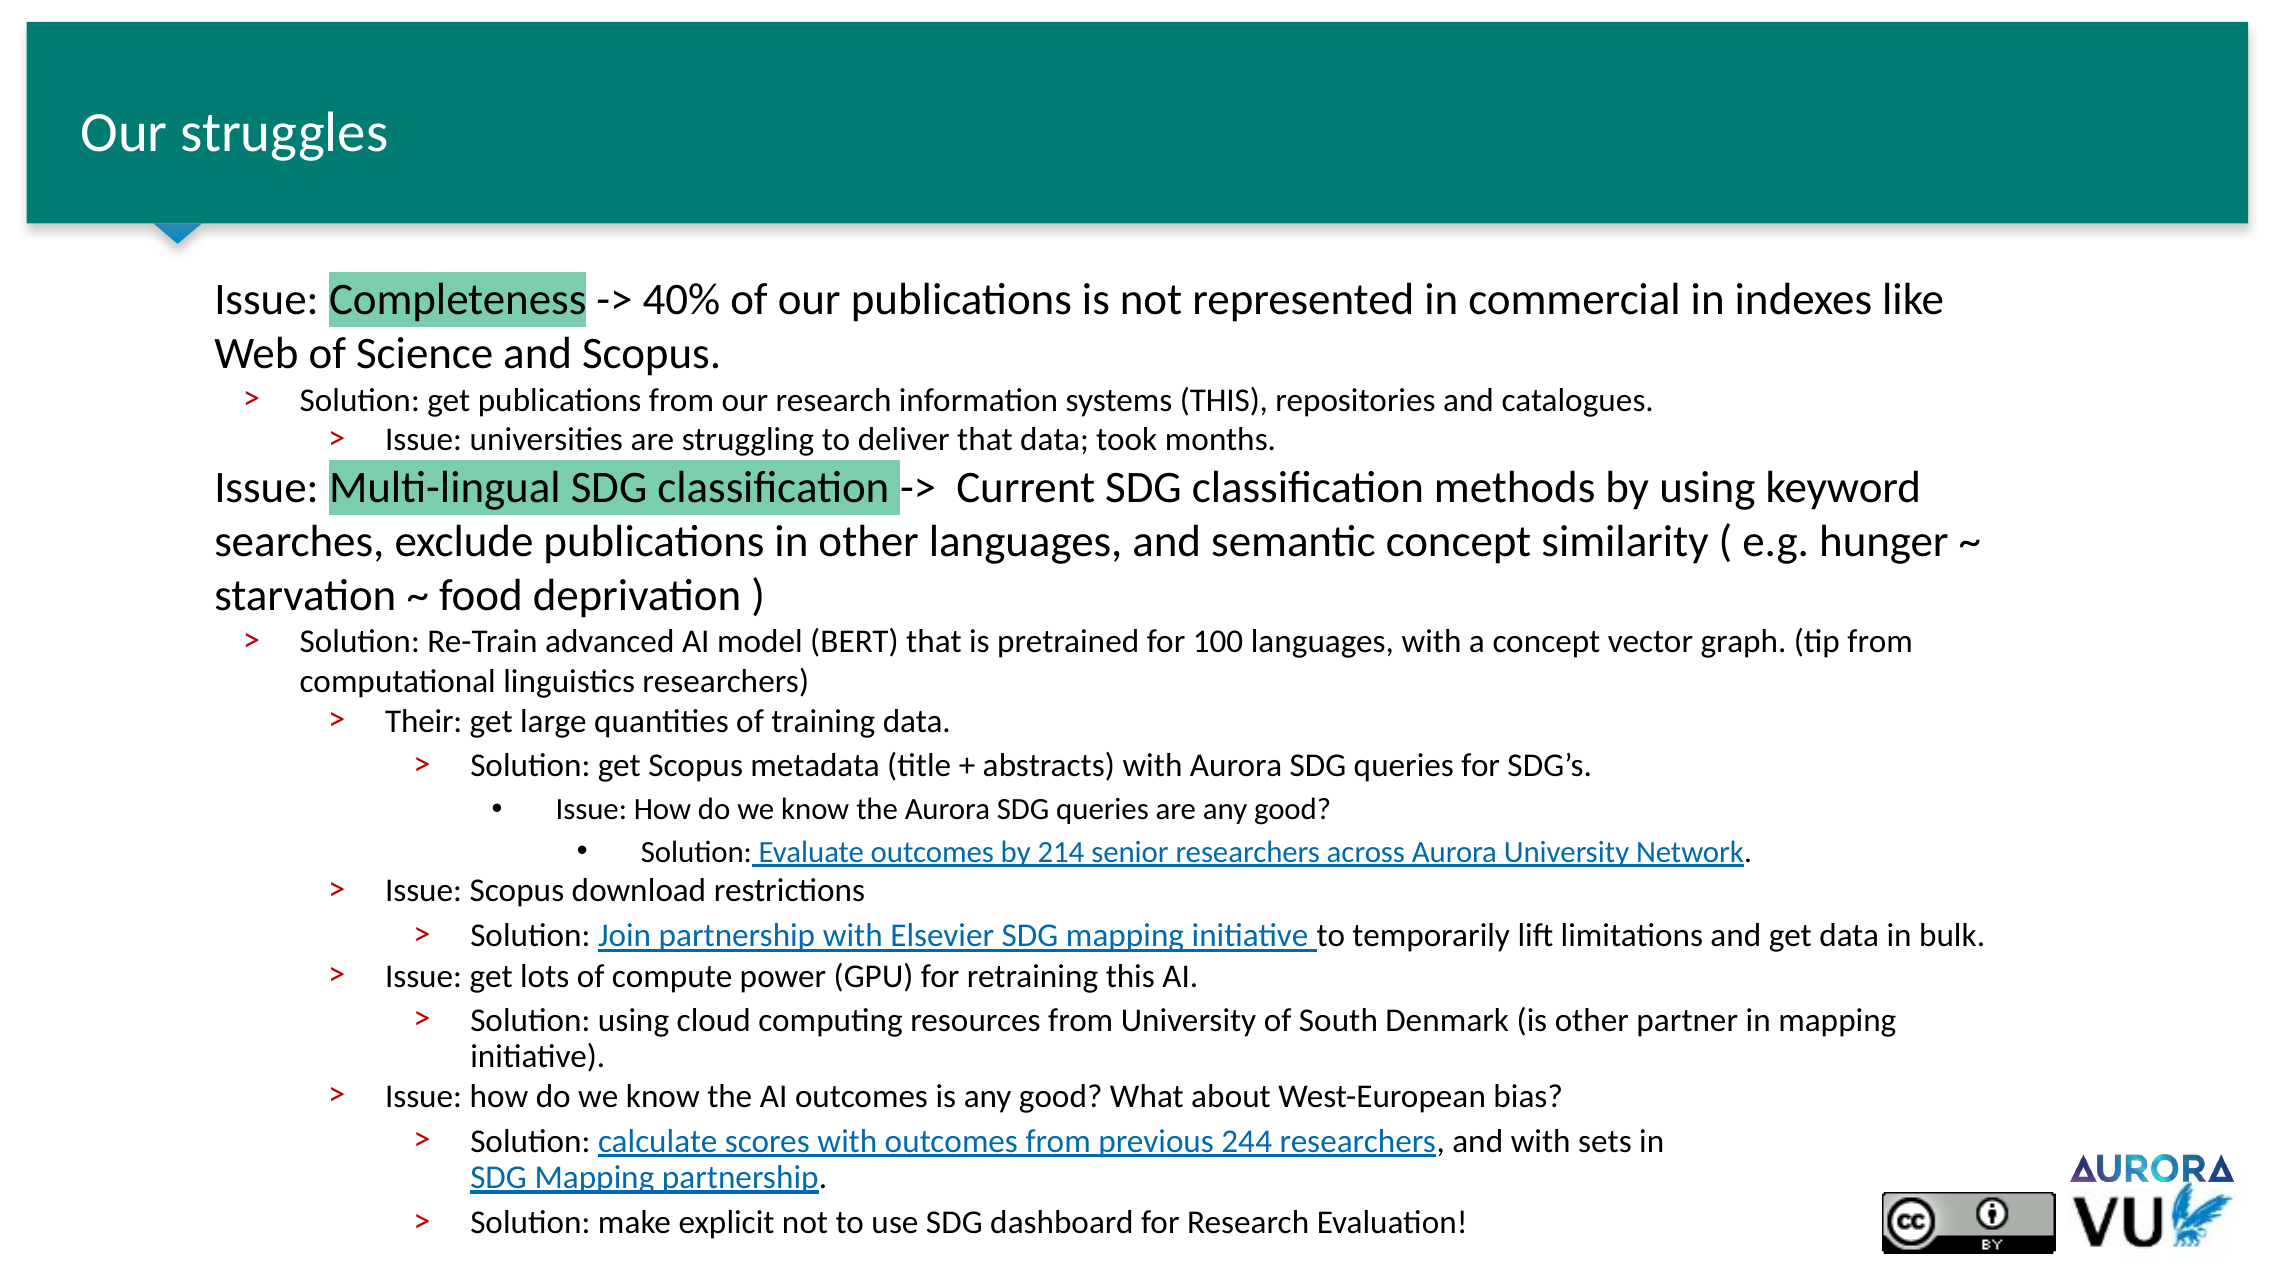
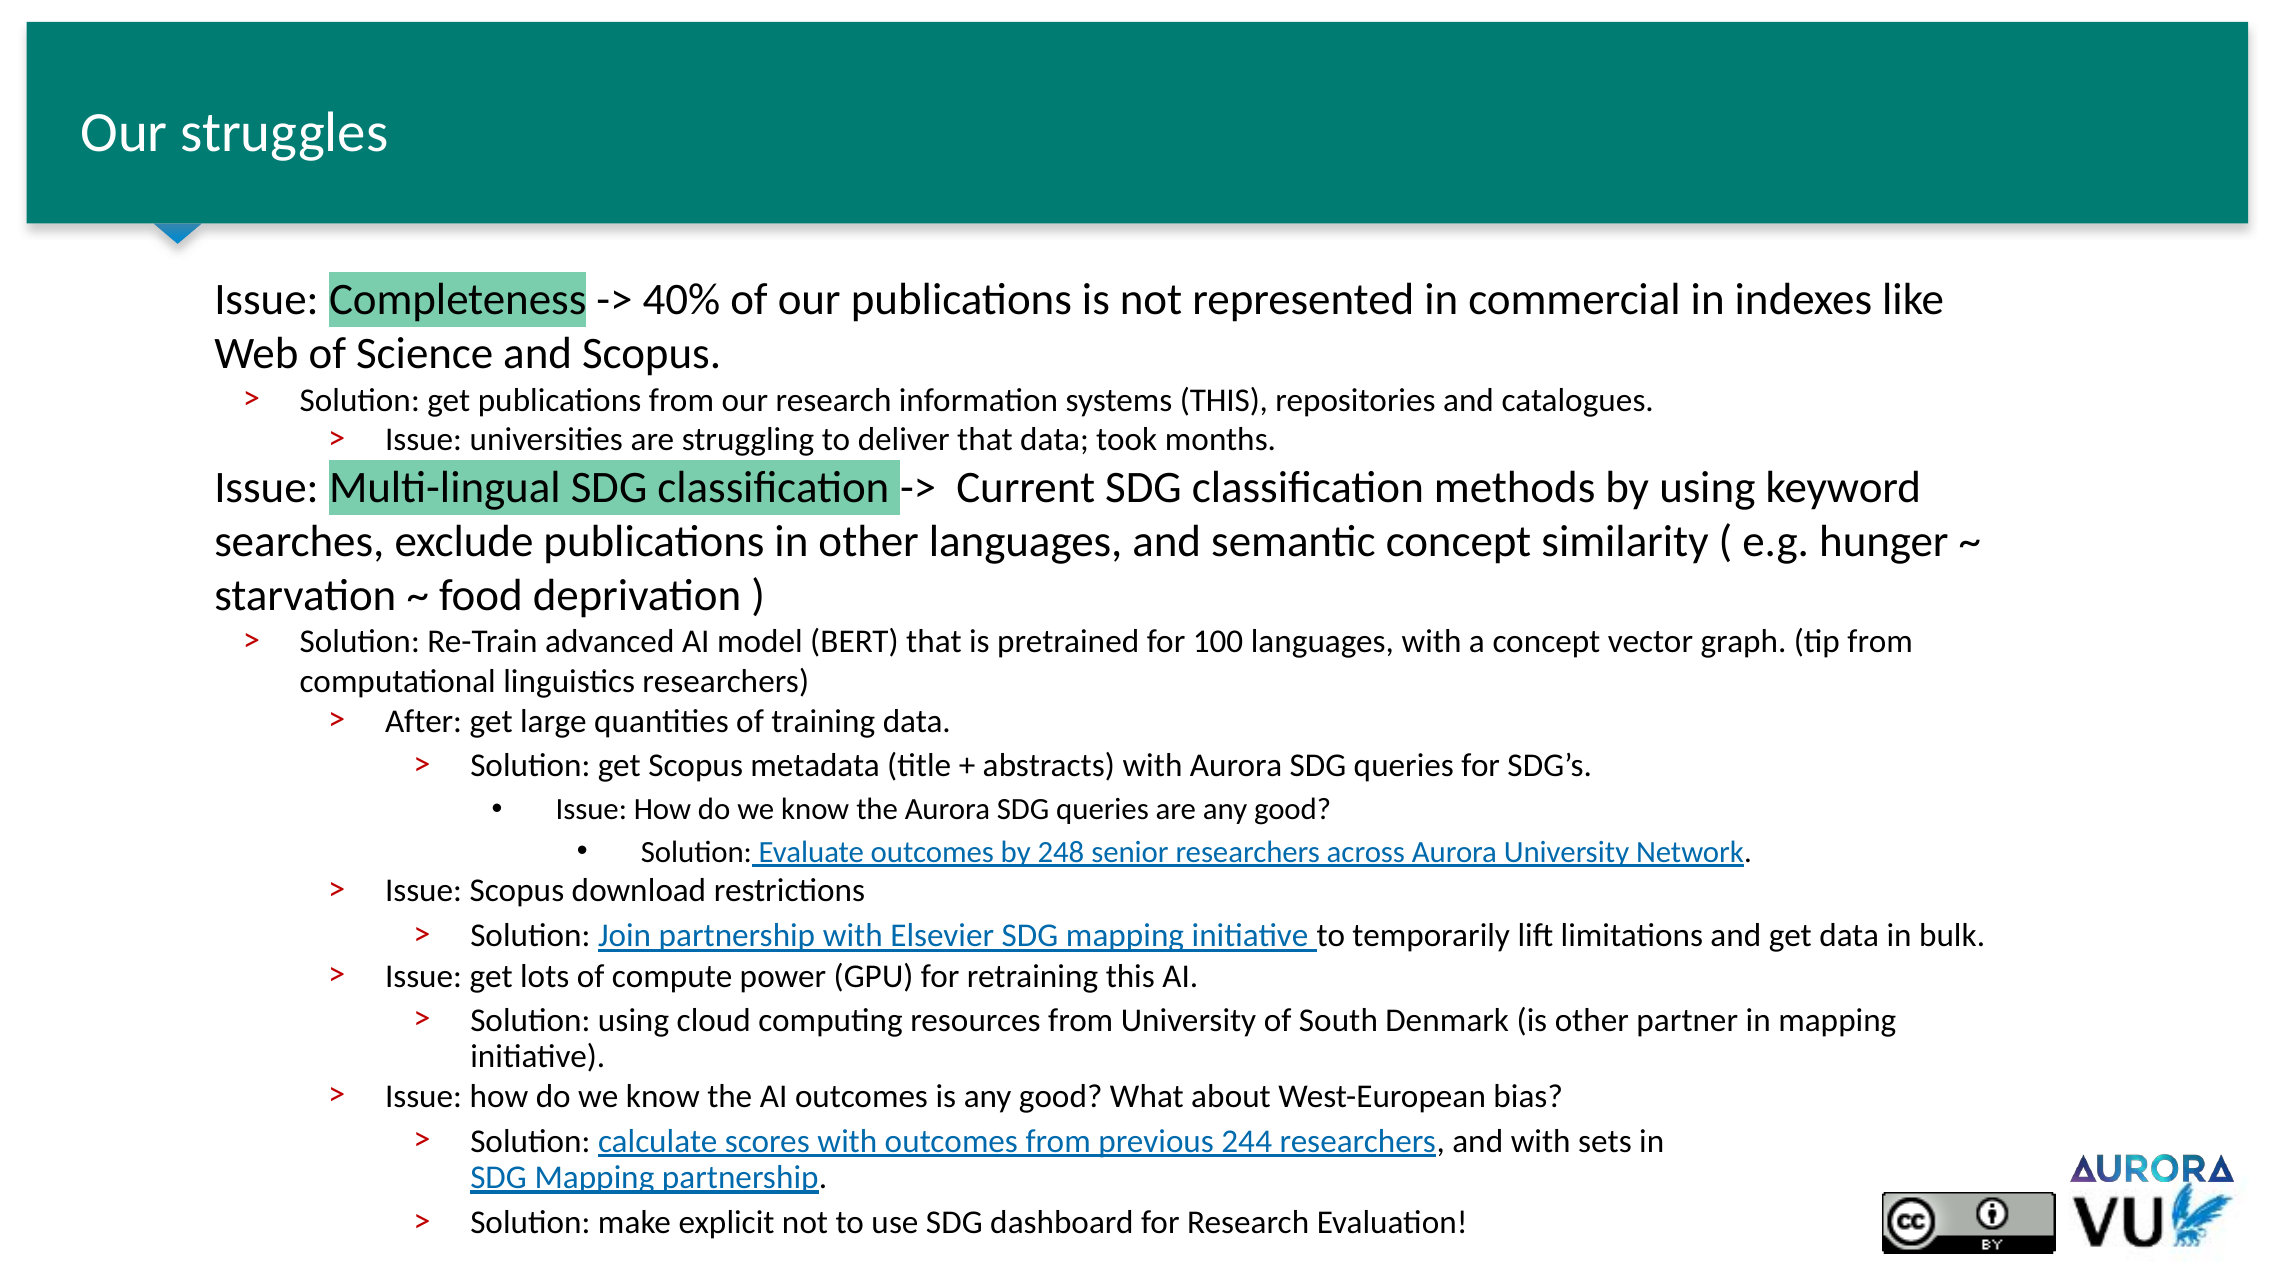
Their: Their -> After (424, 721)
214: 214 -> 248 (1061, 852)
